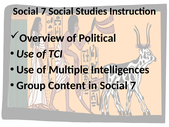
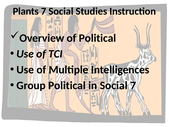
Social: Social -> Plants (26, 11)
Group Content: Content -> Political (67, 85)
